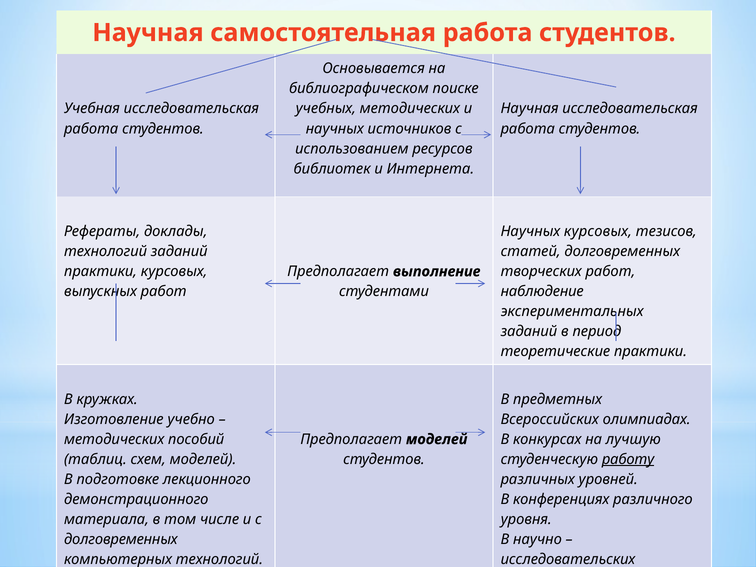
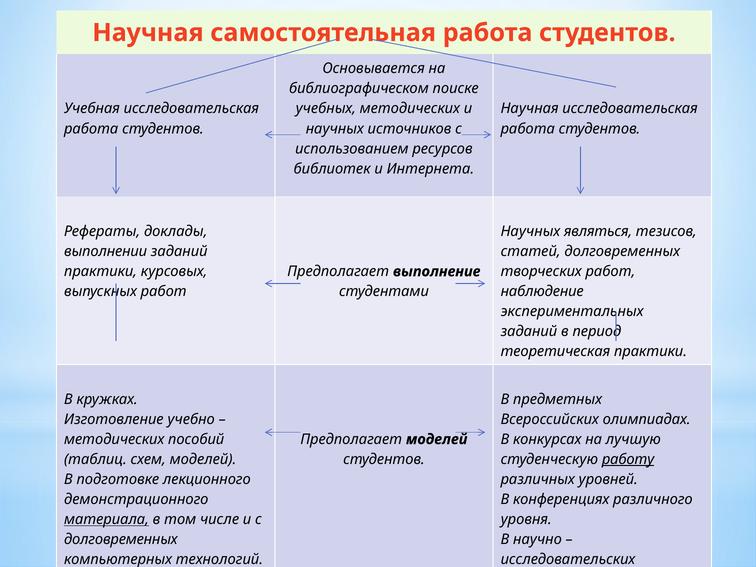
Научных курсовых: курсовых -> являться (598, 231)
технологий: технологий -> выполнении (106, 251)
теоретические: теоретические -> теоретическая (555, 352)
материала underline: none -> present (107, 519)
